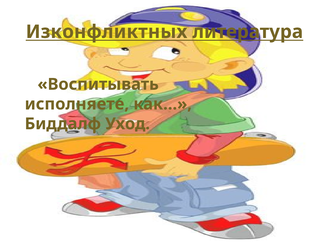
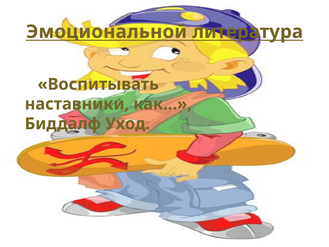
Изконфликтных: Изконфликтных -> Эмоциональной (107, 32)
исполняете: исполняете -> наставники (77, 104)
